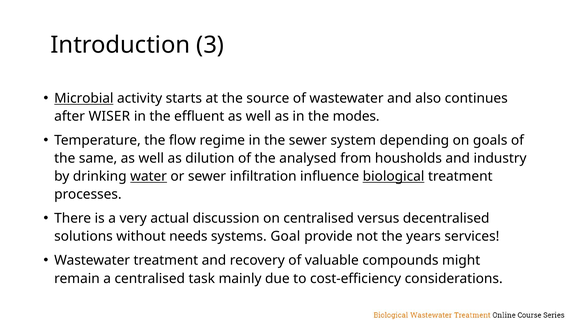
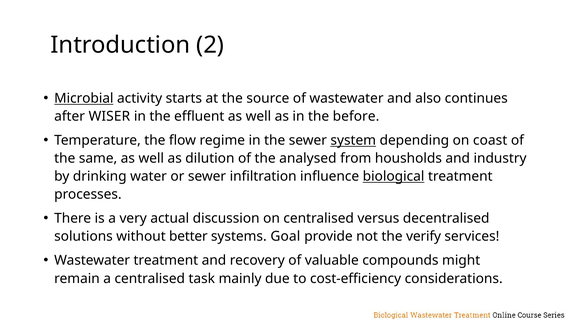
3: 3 -> 2 (210, 45)
modes: modes -> before (356, 116)
system underline: none -> present (353, 140)
goals: goals -> coast (490, 140)
water underline: present -> none (149, 177)
needs: needs -> better (188, 237)
years: years -> verify (424, 237)
